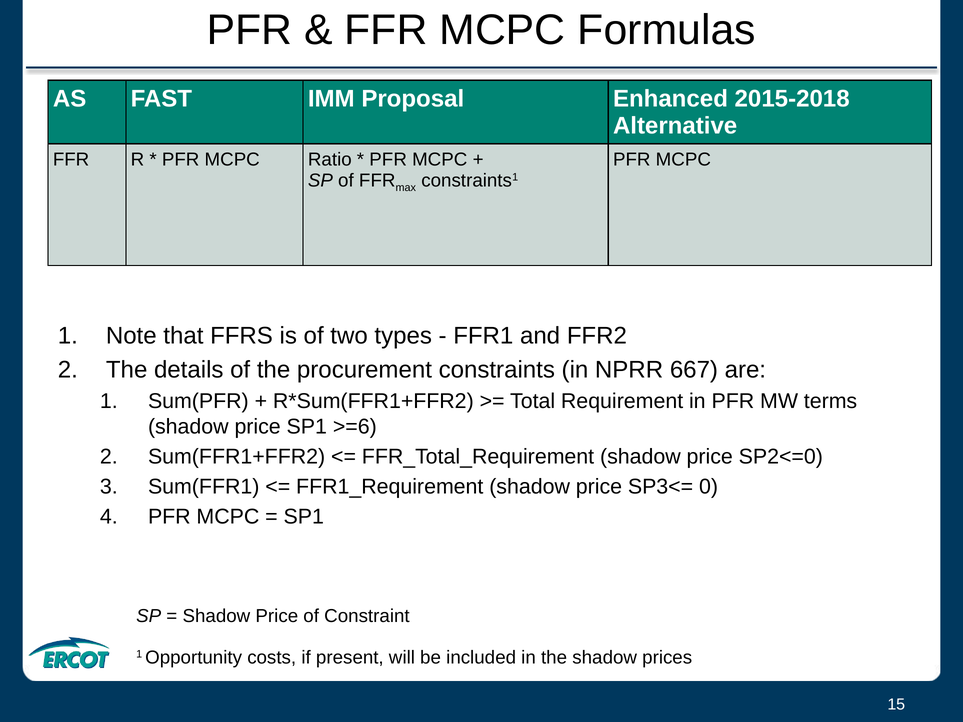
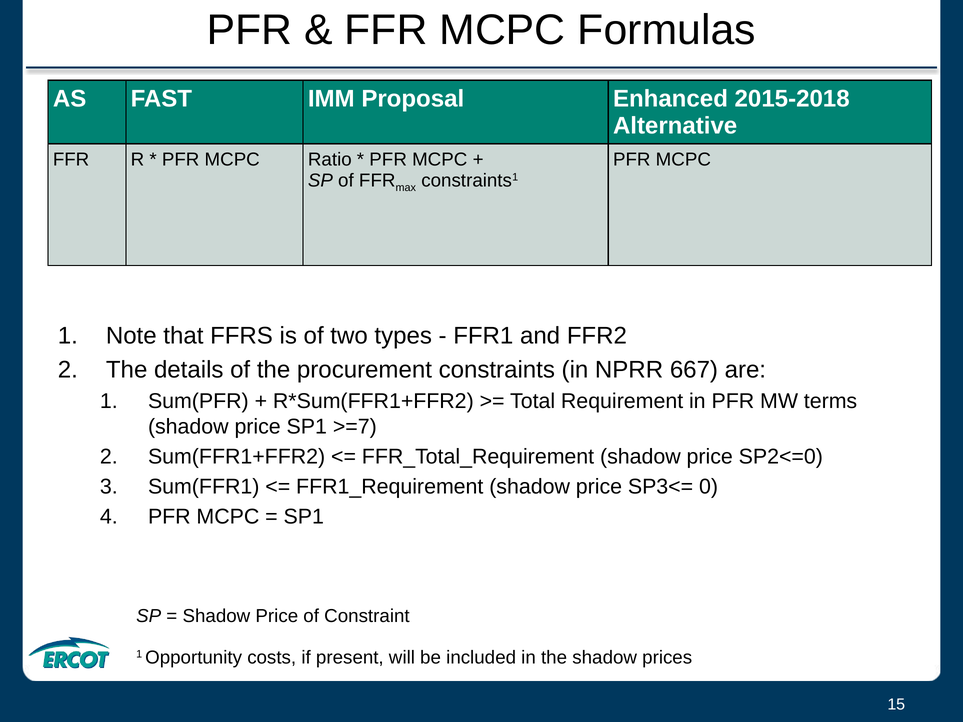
>=6: >=6 -> >=7 (355, 427)
